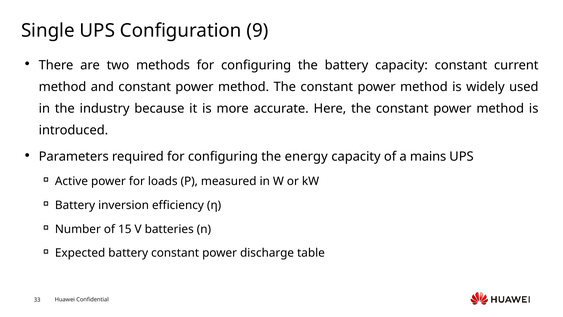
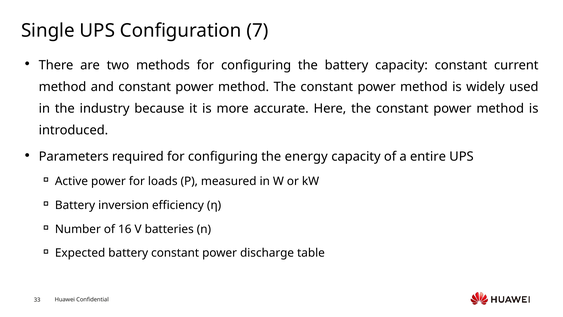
9: 9 -> 7 (257, 31)
mains: mains -> entire (428, 157)
15: 15 -> 16 (125, 229)
